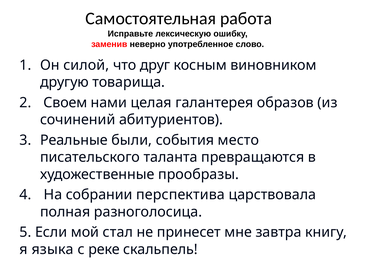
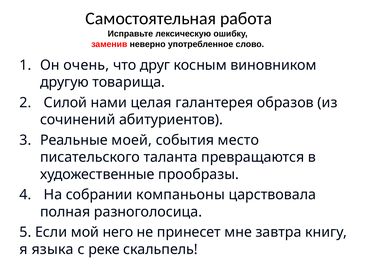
силой: силой -> очень (86, 65)
Своем: Своем -> Силой (65, 102)
были: были -> моей (132, 140)
перспектива: перспектива -> компаньоны (181, 194)
стал: стал -> него (118, 232)
